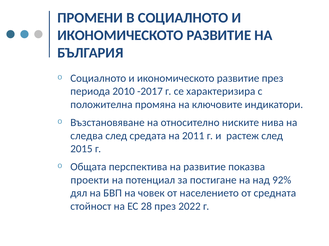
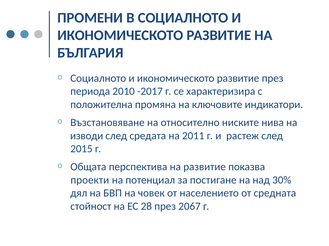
следва: следва -> изводи (87, 136)
92%: 92% -> 30% (282, 180)
2022: 2022 -> 2067 (190, 207)
